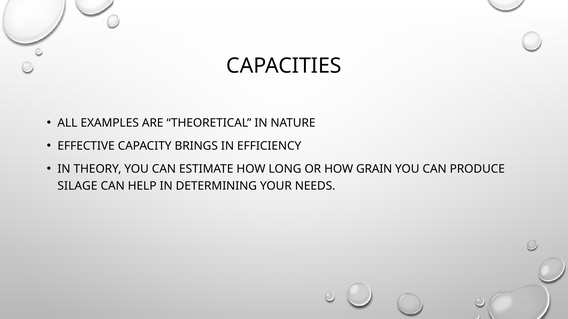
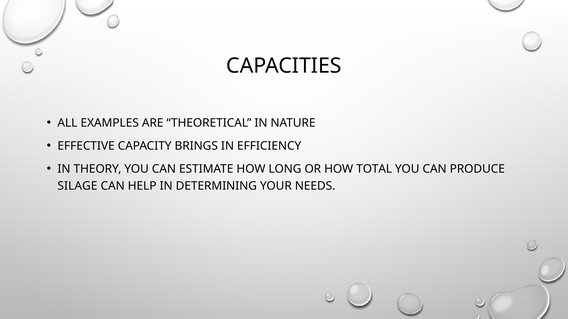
GRAIN: GRAIN -> TOTAL (374, 169)
